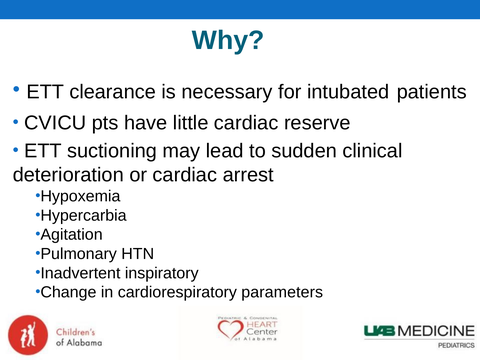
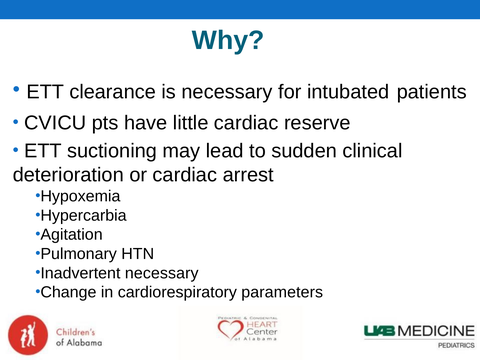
Inadvertent inspiratory: inspiratory -> necessary (162, 273)
